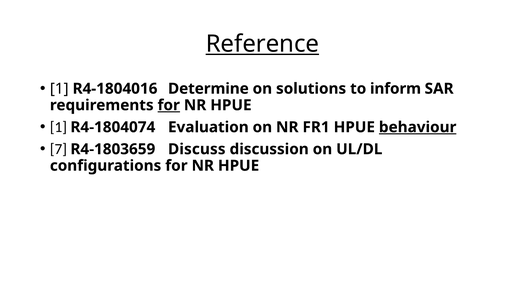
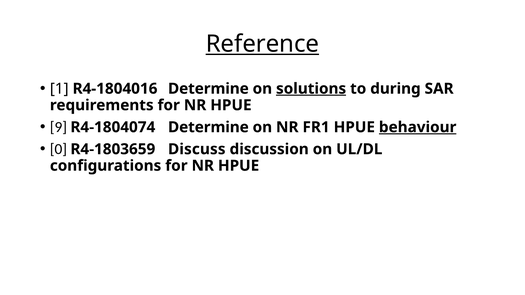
solutions underline: none -> present (311, 89)
inform: inform -> during (395, 89)
for underline: present -> none (169, 105)
1: 1 -> 9 (58, 127)
R4-1804074 Evaluation: Evaluation -> Determine (208, 127)
7: 7 -> 0 (58, 149)
